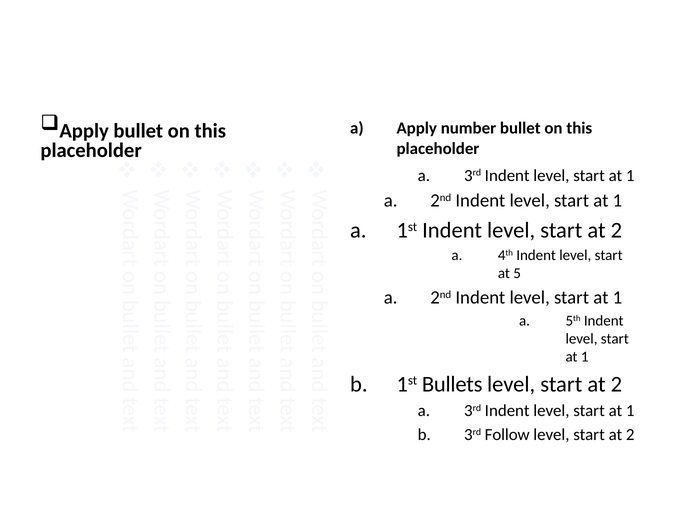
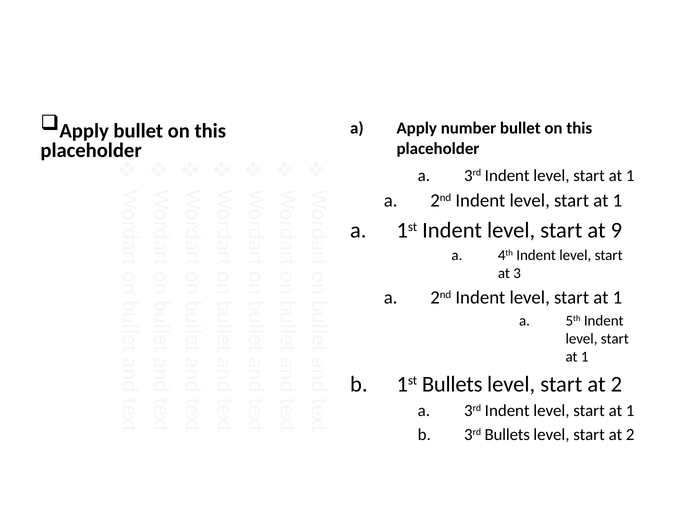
2: 2 -> 9 (616, 230)
5: 5 -> 3 (517, 273)
3rd Follow: Follow -> Bullets (507, 434)
